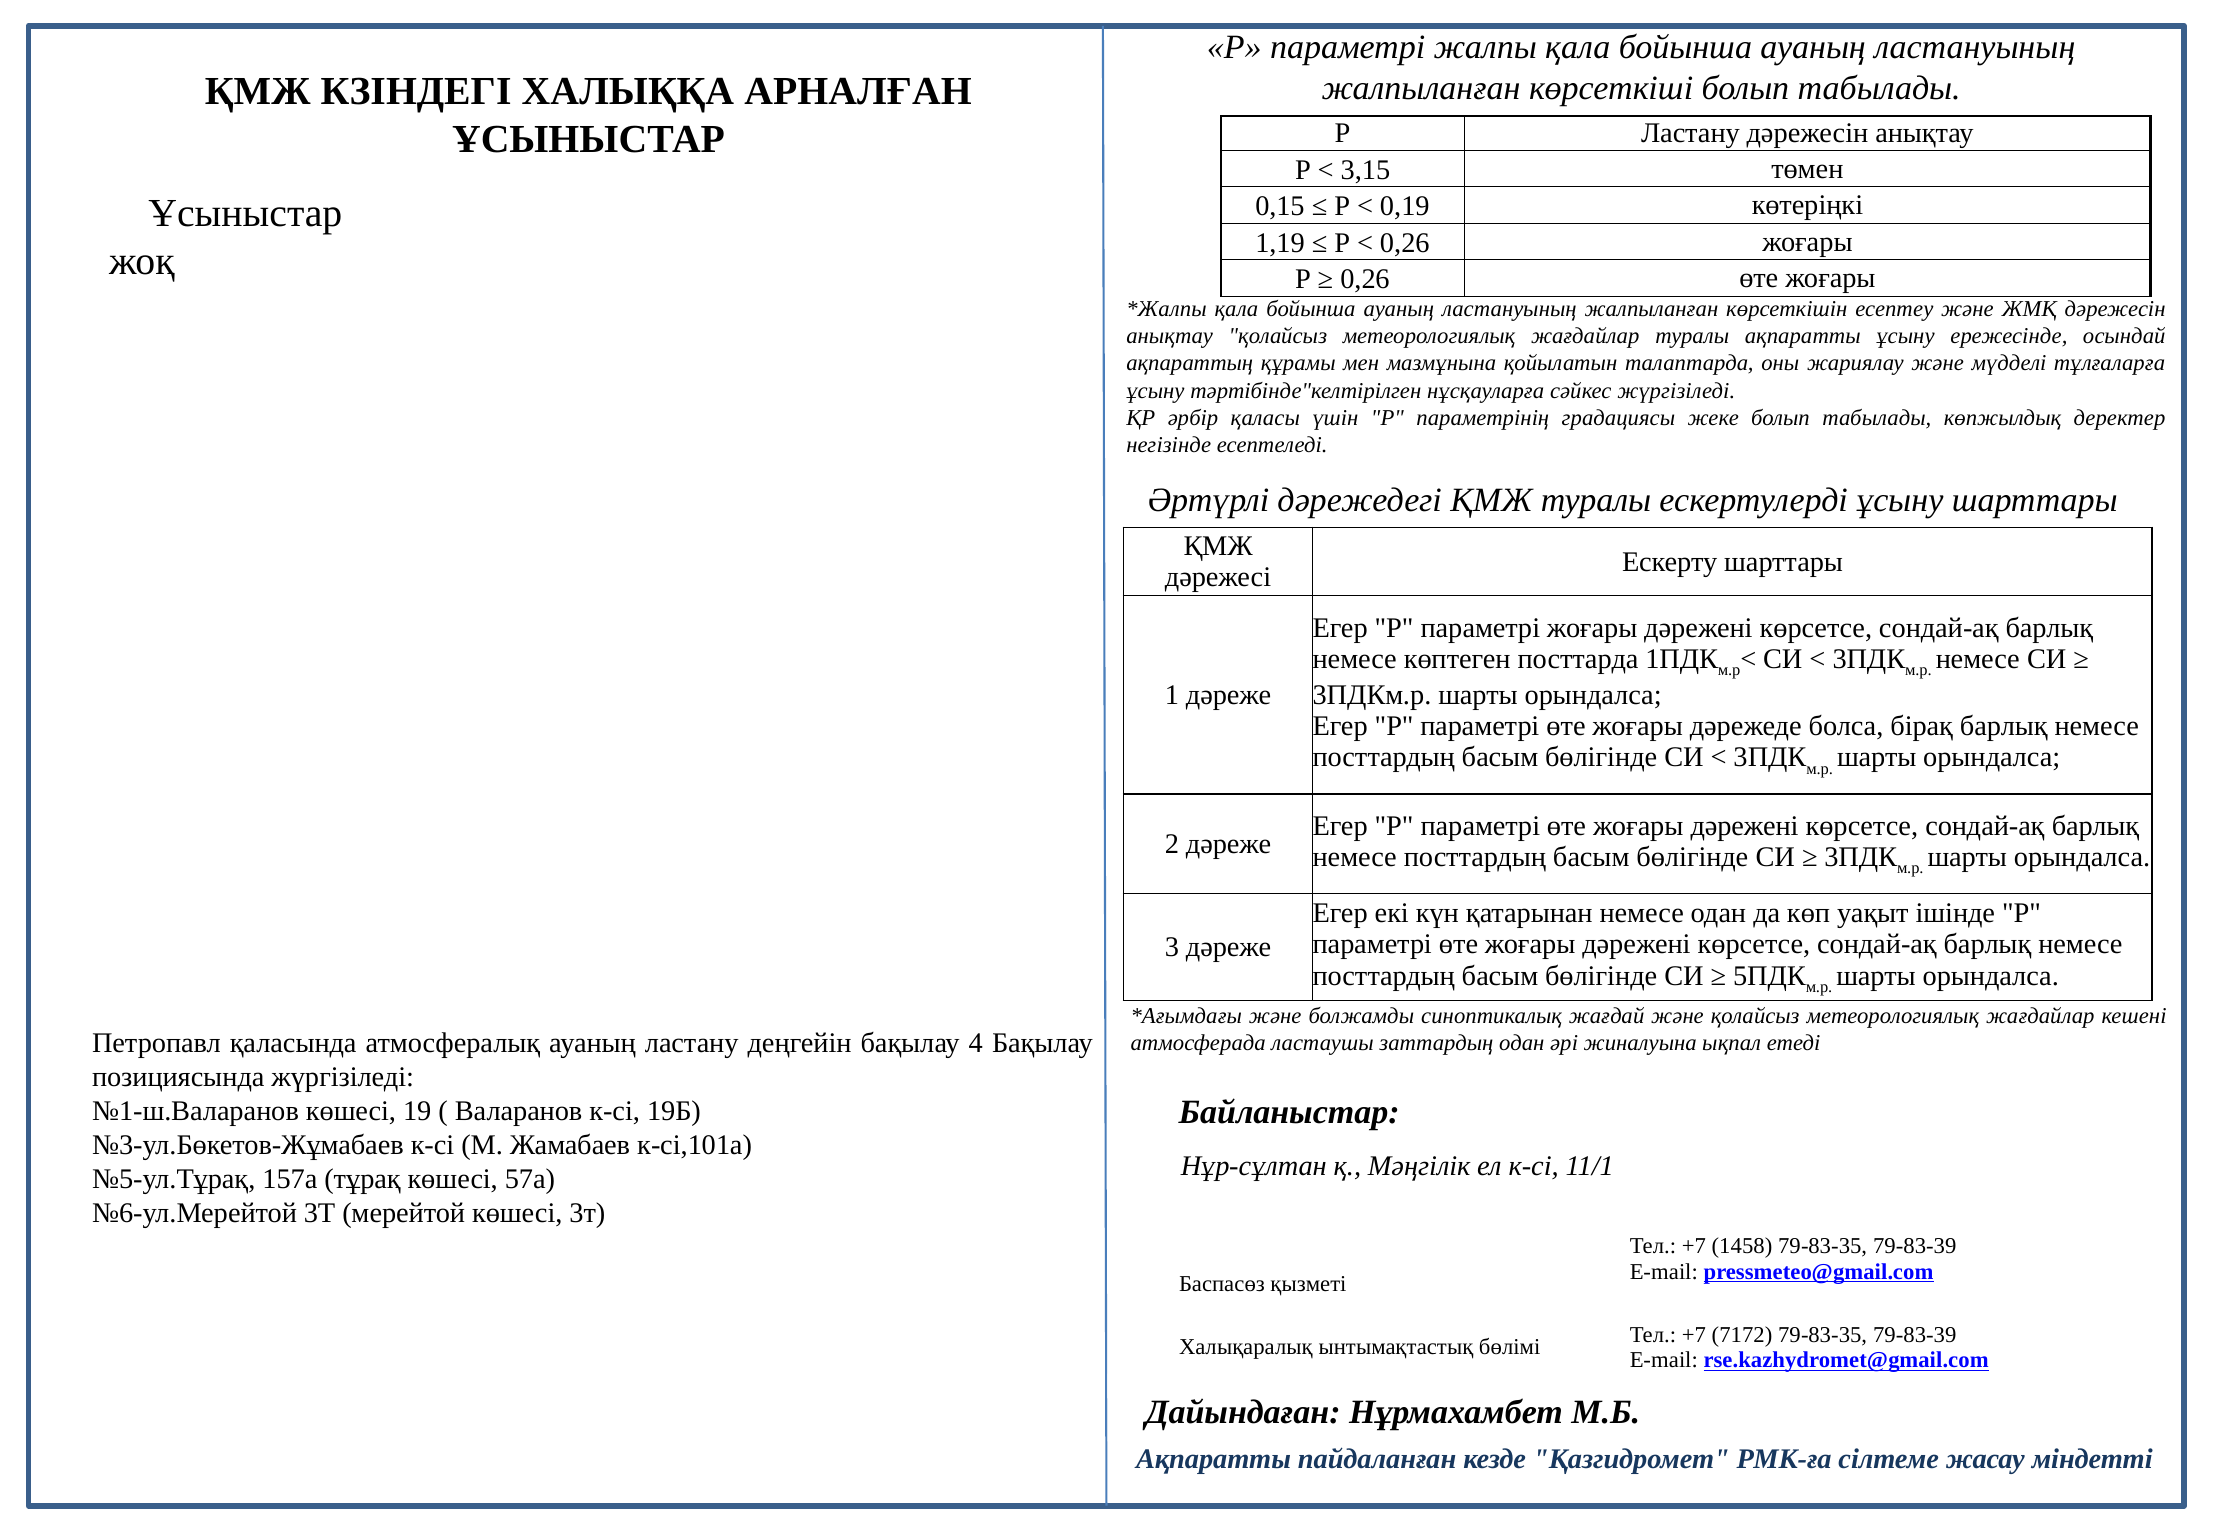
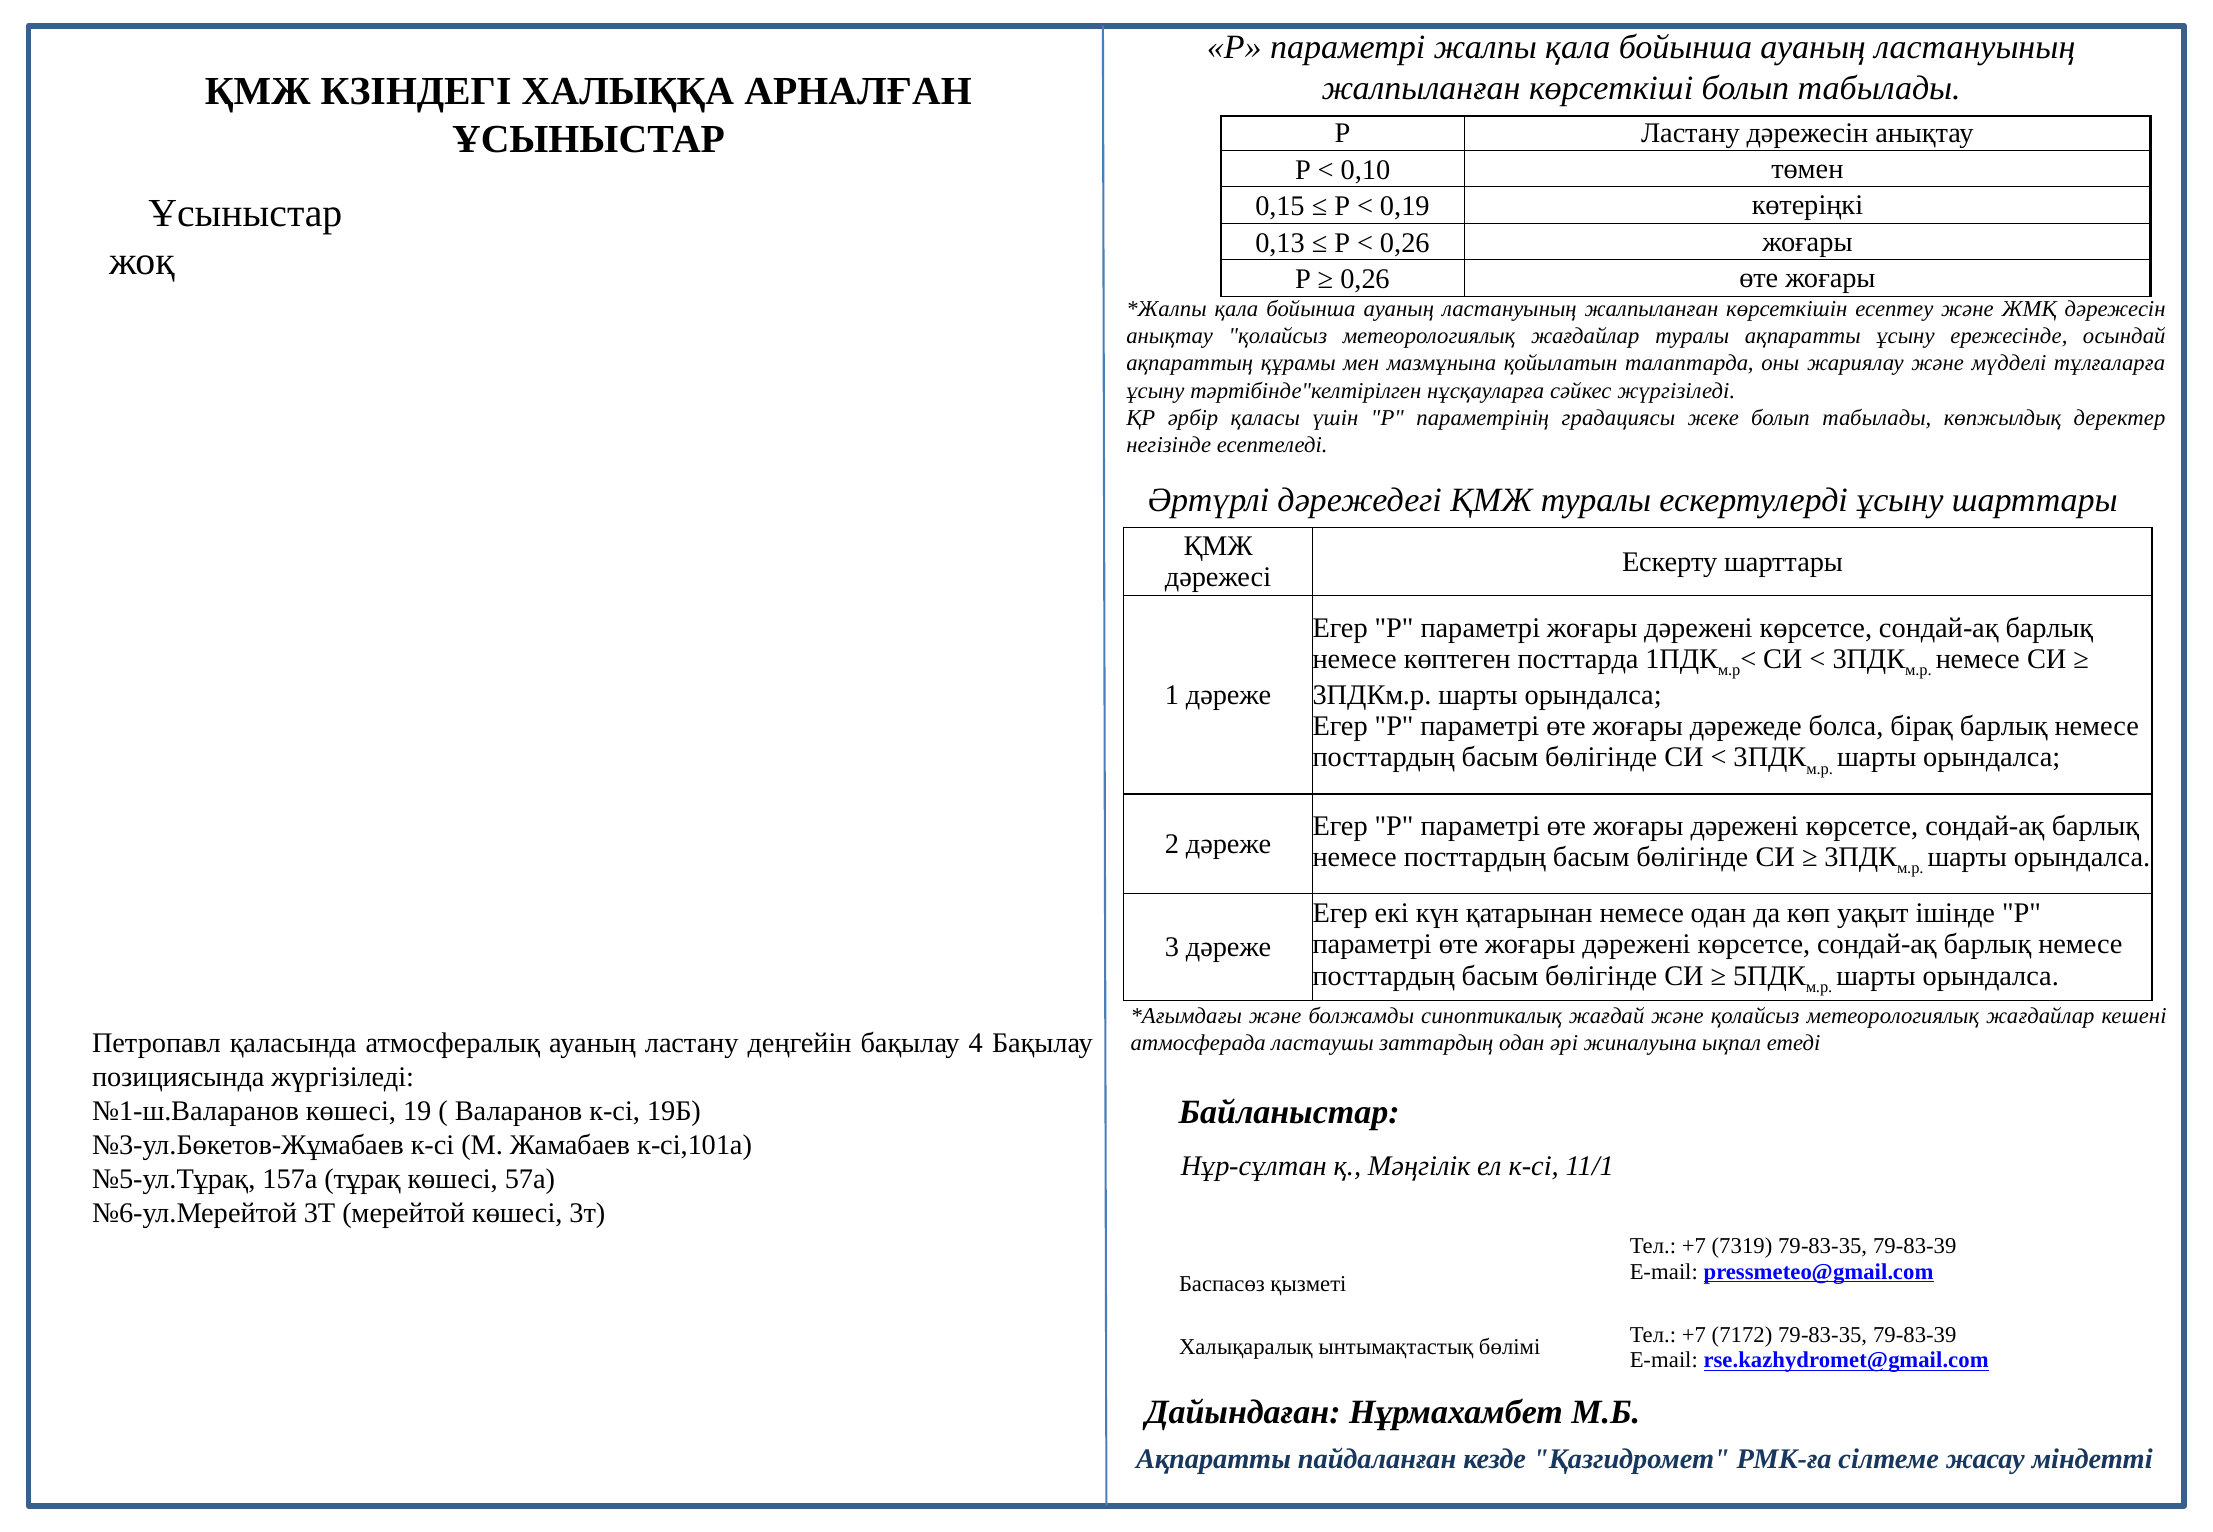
3,15: 3,15 -> 0,10 (1365, 170)
1,19: 1,19 -> 0,13 (1280, 243)
1458: 1458 -> 7319 (1742, 1246)
